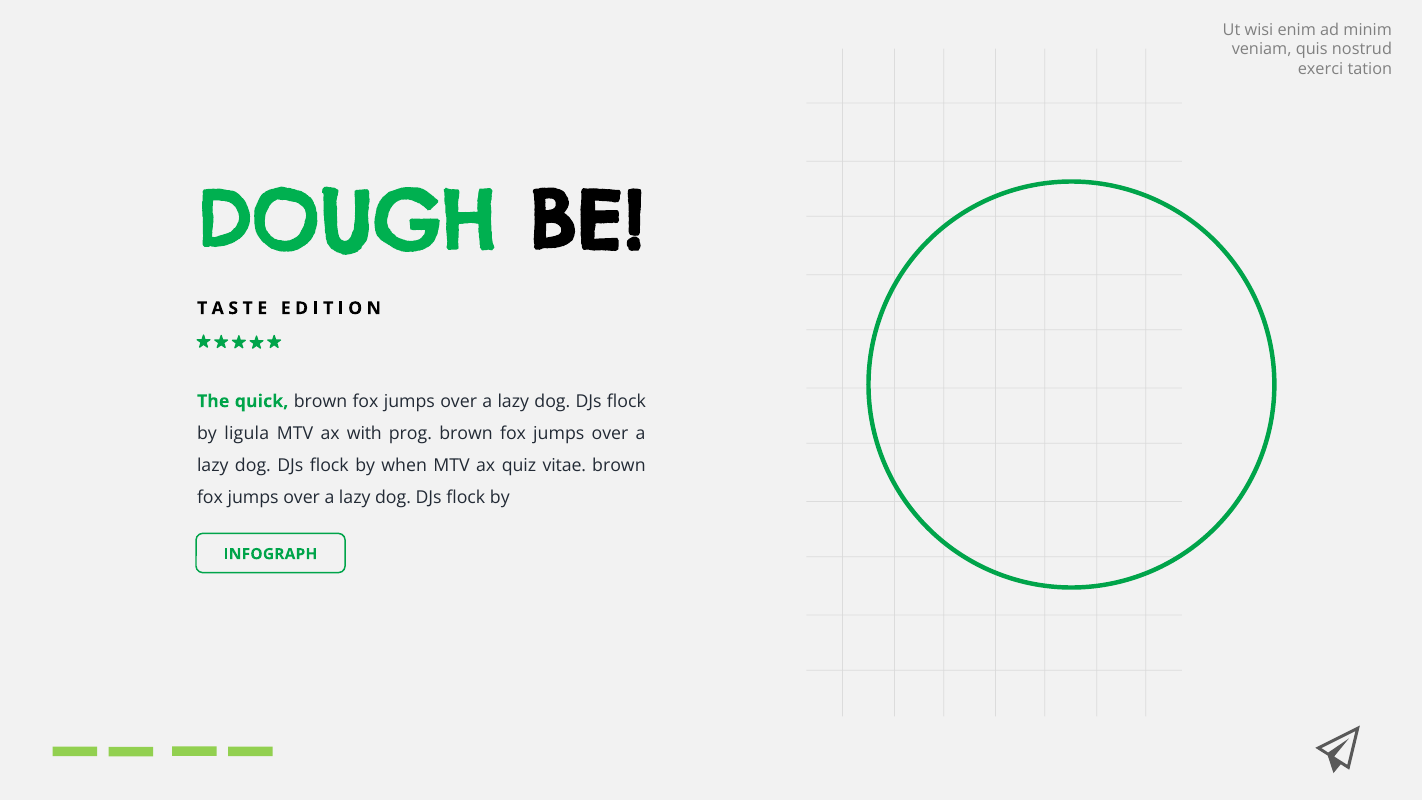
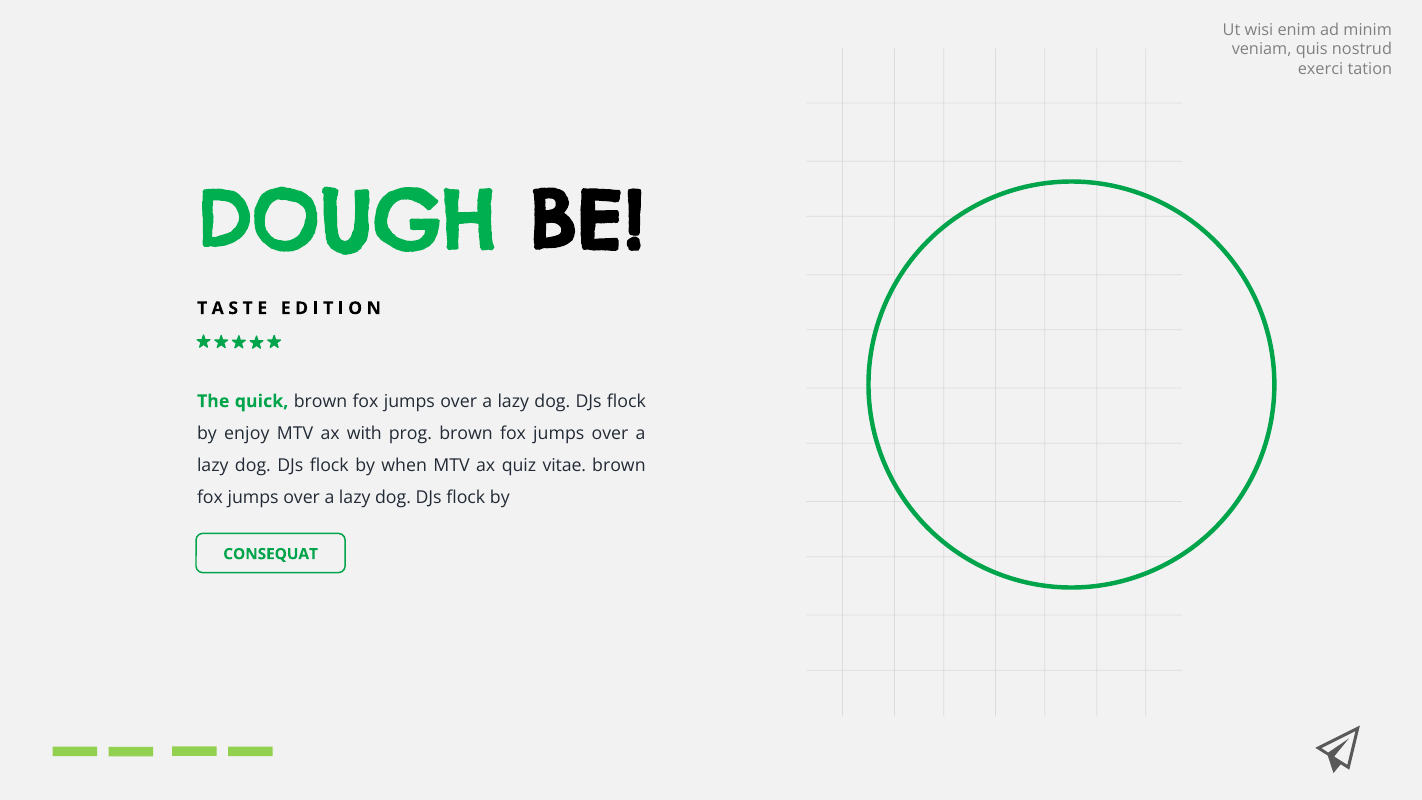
ligula: ligula -> enjoy (247, 433)
INFOGRAPH: INFOGRAPH -> CONSEQUAT (271, 554)
